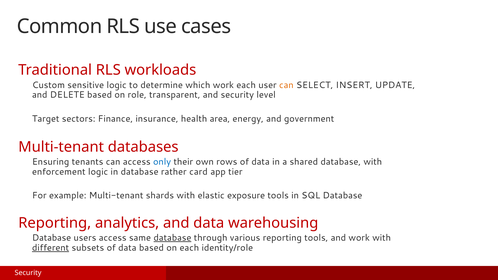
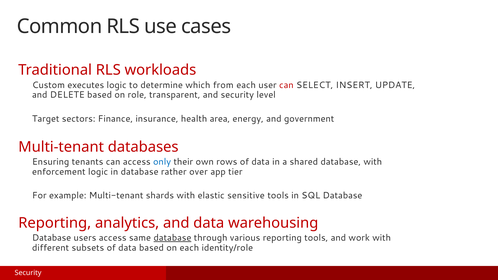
sensitive: sensitive -> executes (86, 85)
which work: work -> from (223, 85)
can colour: orange -> red (286, 85)
card: card -> over (198, 172)
exposure: exposure -> sensitive (246, 196)
different underline: present -> none (51, 248)
